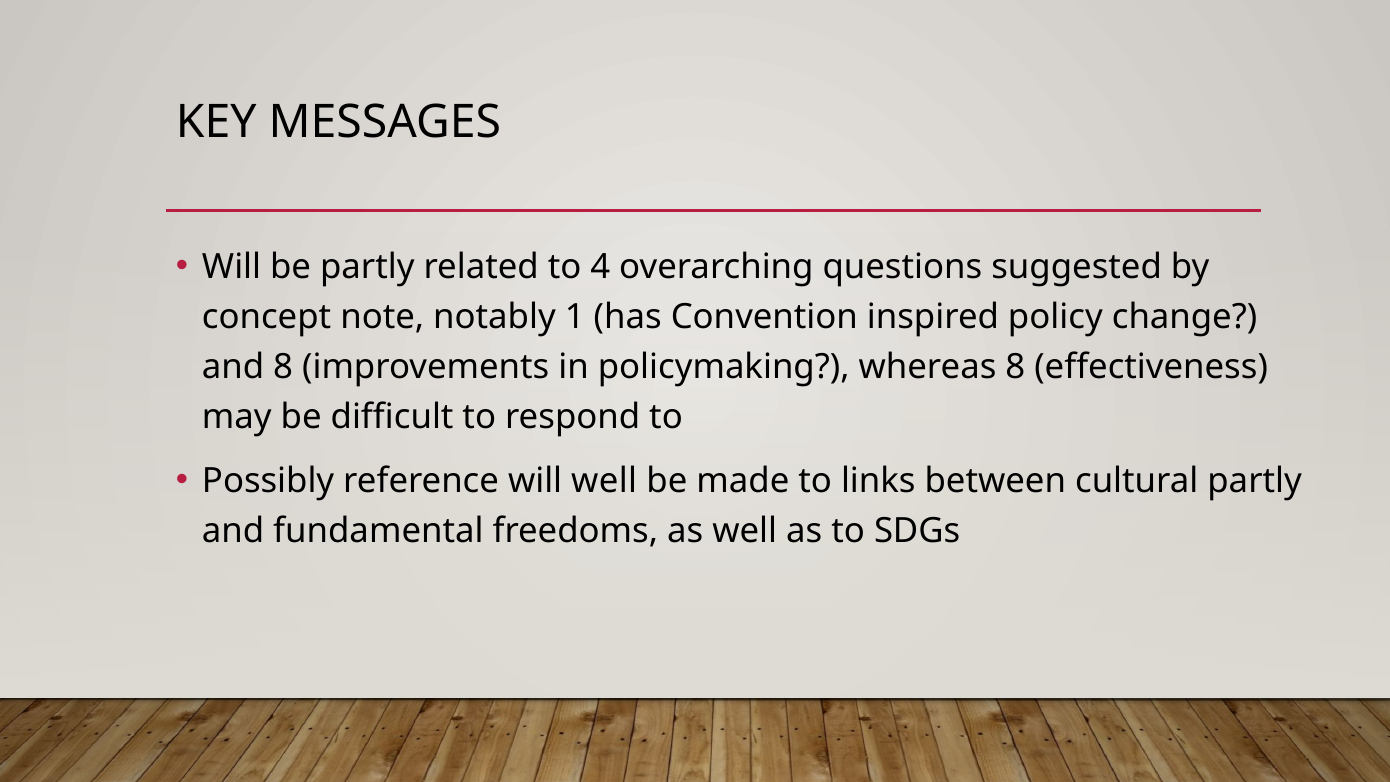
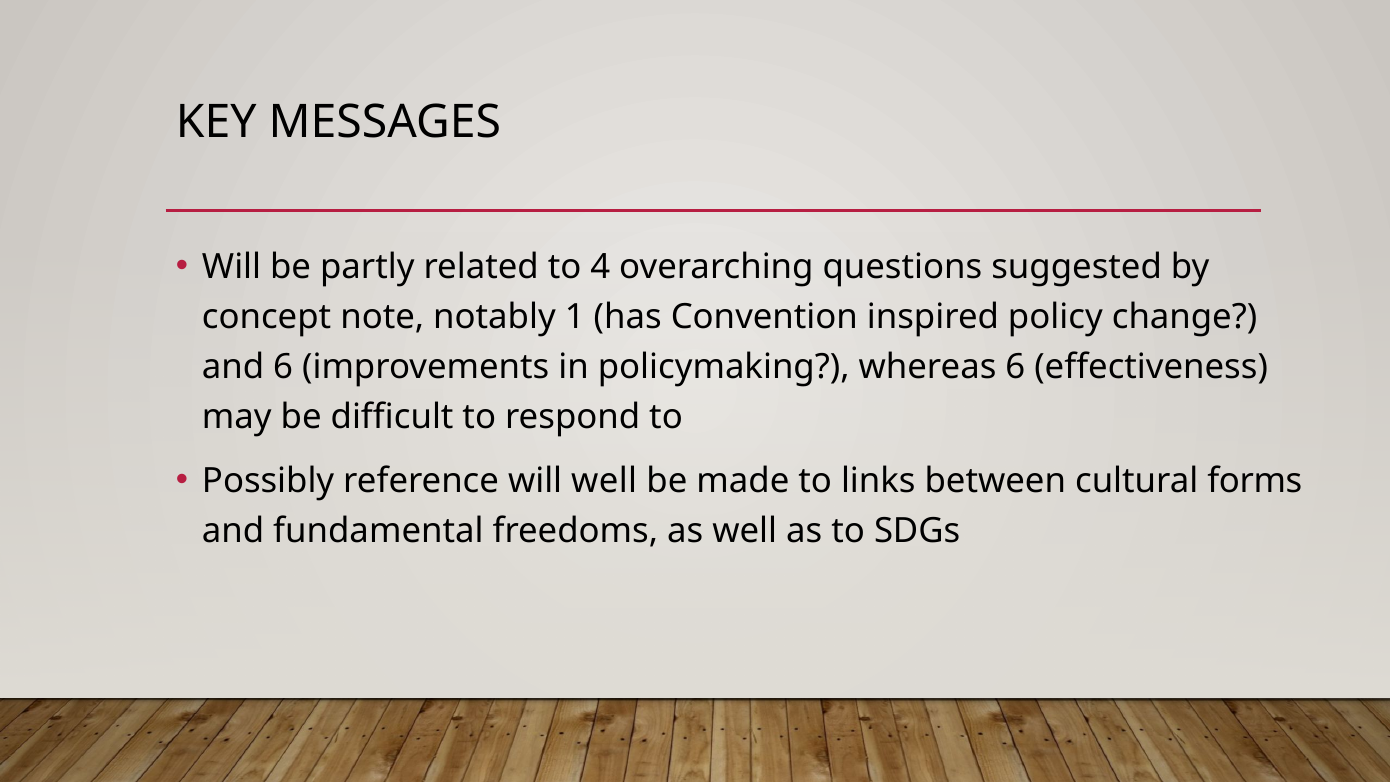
and 8: 8 -> 6 (283, 367)
whereas 8: 8 -> 6 (1015, 367)
cultural partly: partly -> forms (1255, 481)
